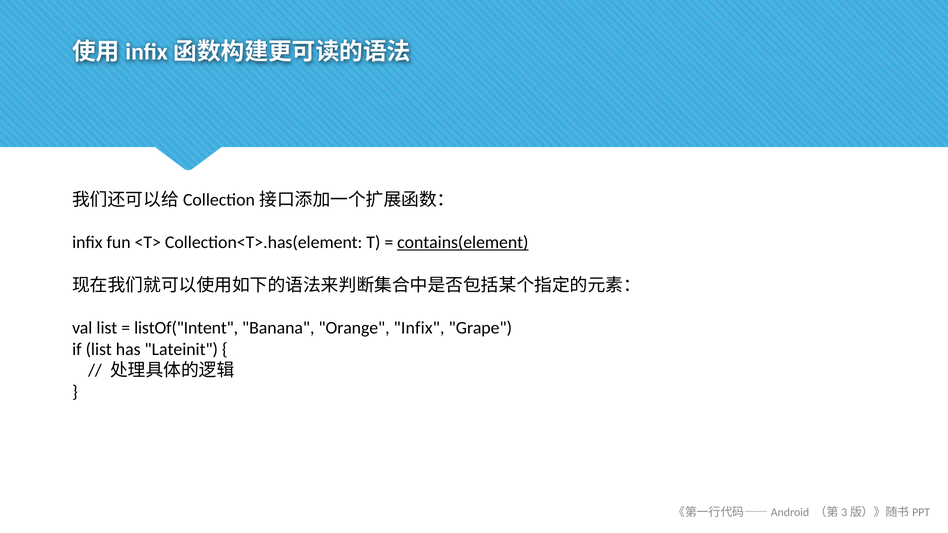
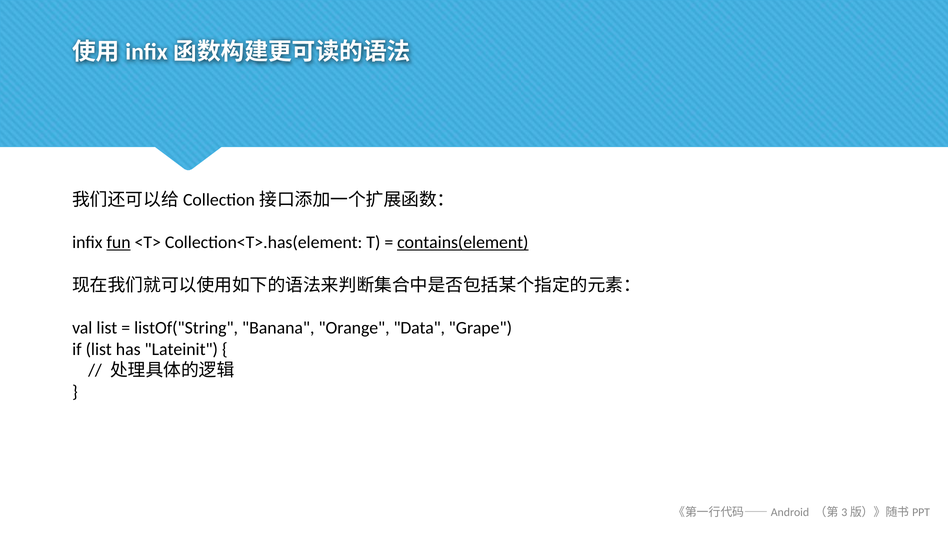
fun underline: none -> present (119, 243)
listOf("Intent: listOf("Intent -> listOf("String (186, 328)
Orange Infix: Infix -> Data (419, 328)
